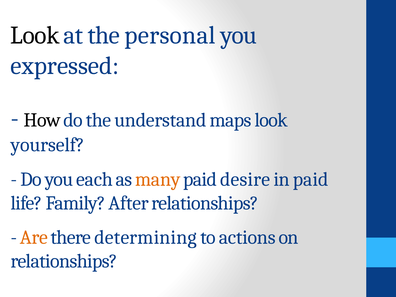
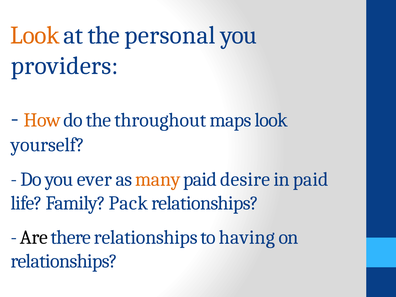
Look colour: black -> orange (35, 35)
expressed: expressed -> providers (65, 66)
How colour: black -> orange (42, 120)
understand: understand -> throughout (160, 120)
each: each -> ever (94, 179)
After: After -> Pack (128, 203)
Are colour: orange -> black (34, 237)
there determining: determining -> relationships (146, 237)
actions: actions -> having (247, 237)
